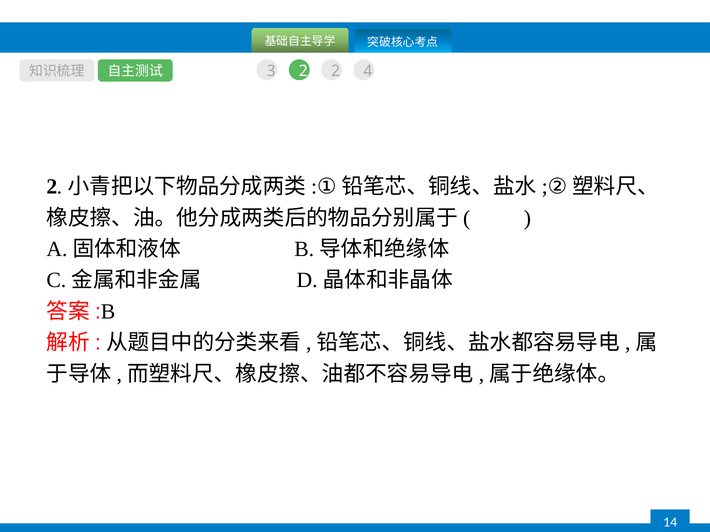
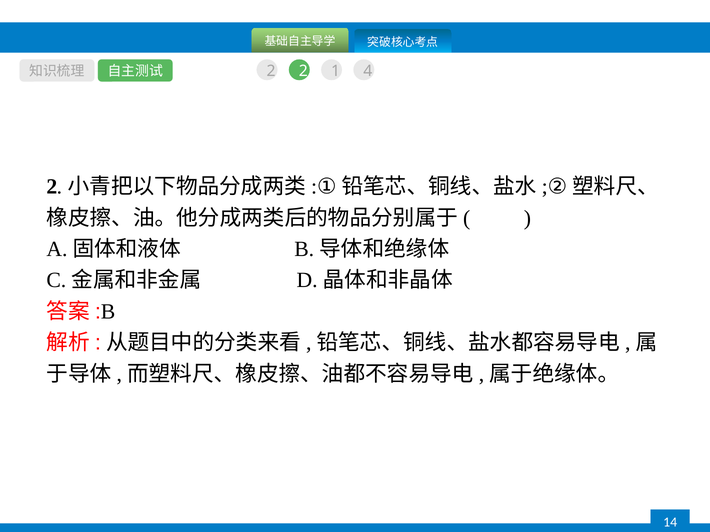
3: 3 -> 2 (271, 71)
2 2: 2 -> 1 (336, 71)
